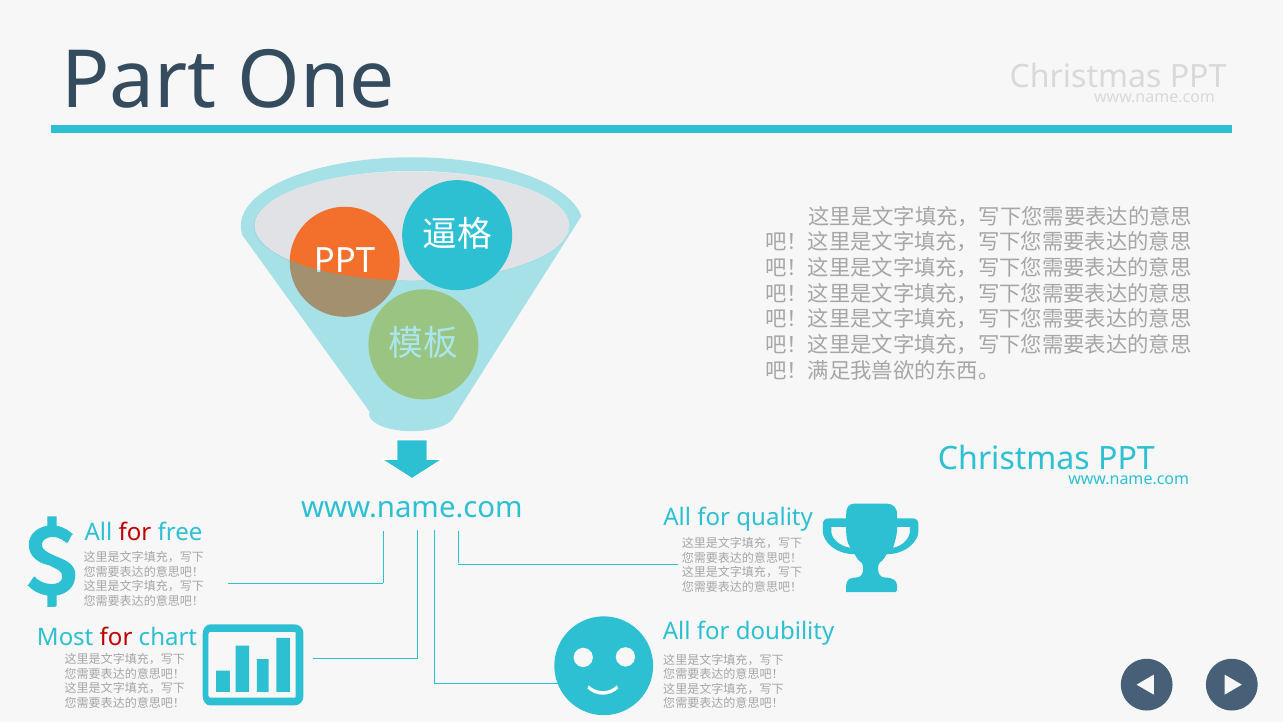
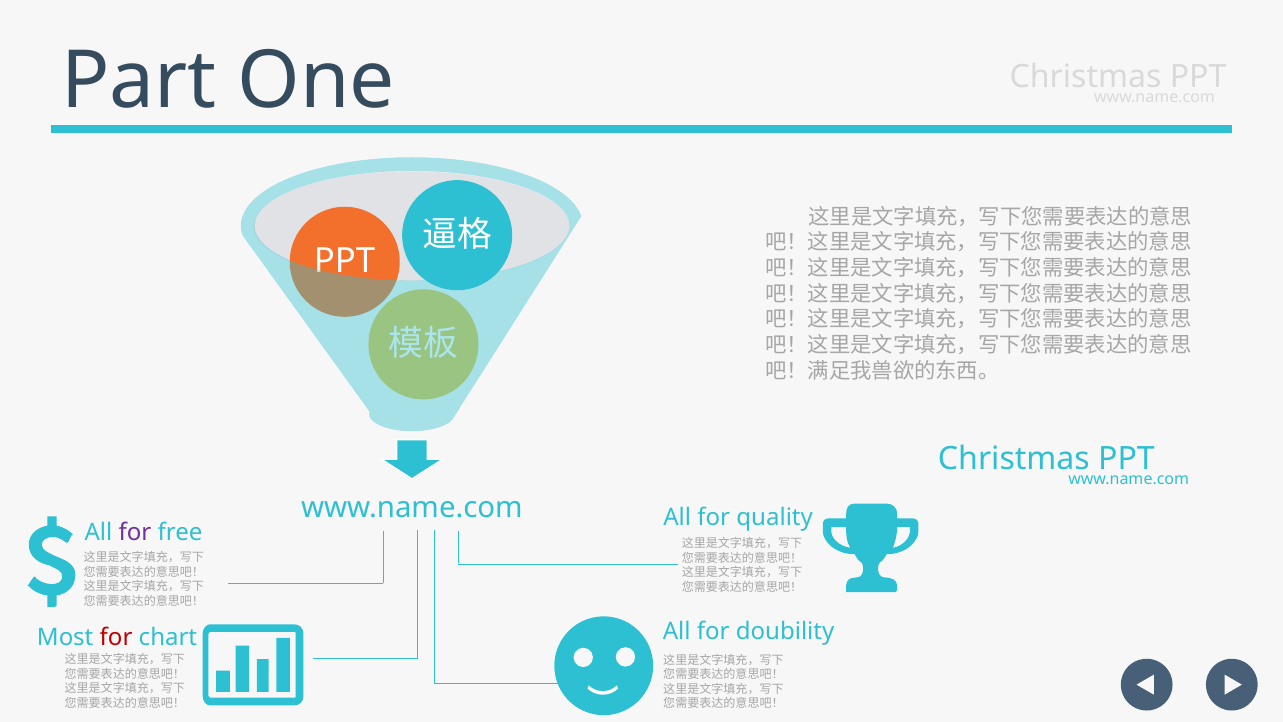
for colour: red -> purple (135, 533)
